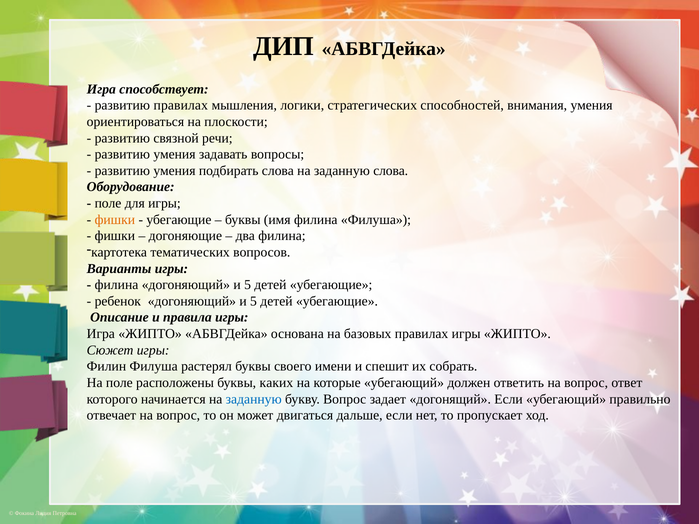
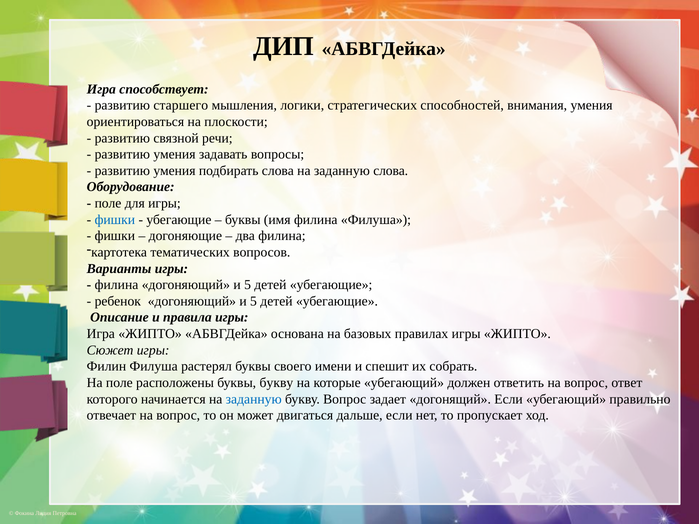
развитию правилах: правилах -> старшего (181, 105)
фишки colour: orange -> blue (115, 220)
буквы каких: каких -> букву (276, 383)
